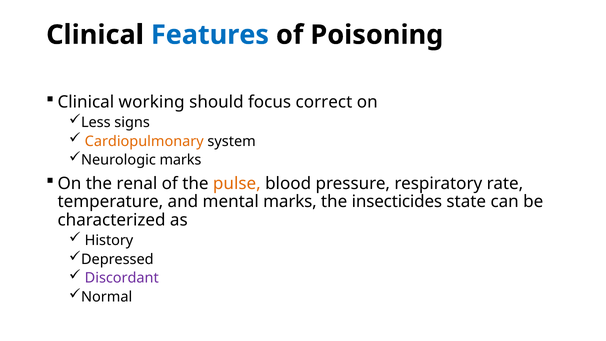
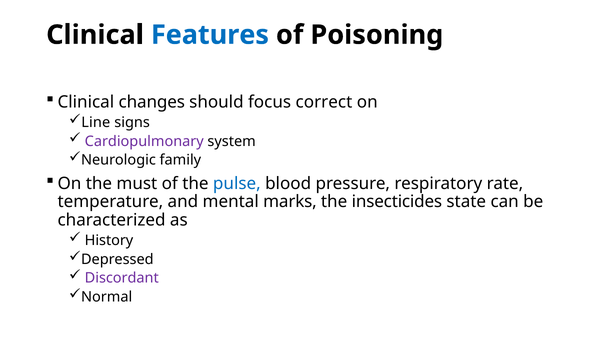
working: working -> changes (152, 102)
Less: Less -> Line (96, 122)
Cardiopulmonary colour: orange -> purple (144, 141)
Neurologic marks: marks -> family (180, 160)
renal: renal -> must (137, 183)
pulse colour: orange -> blue (237, 183)
